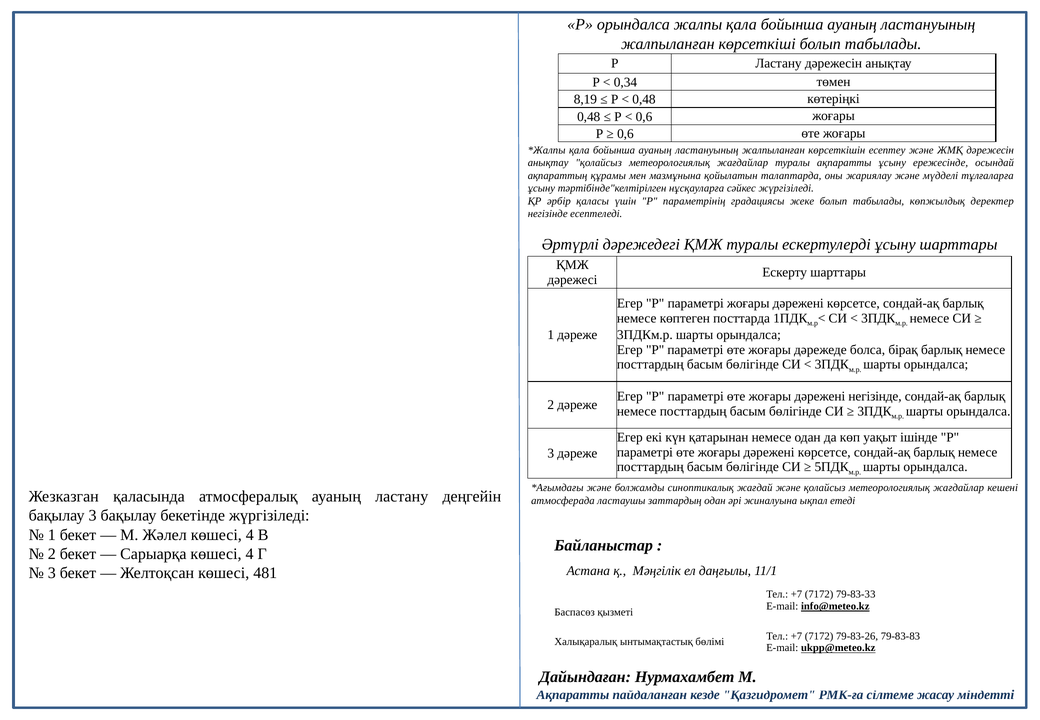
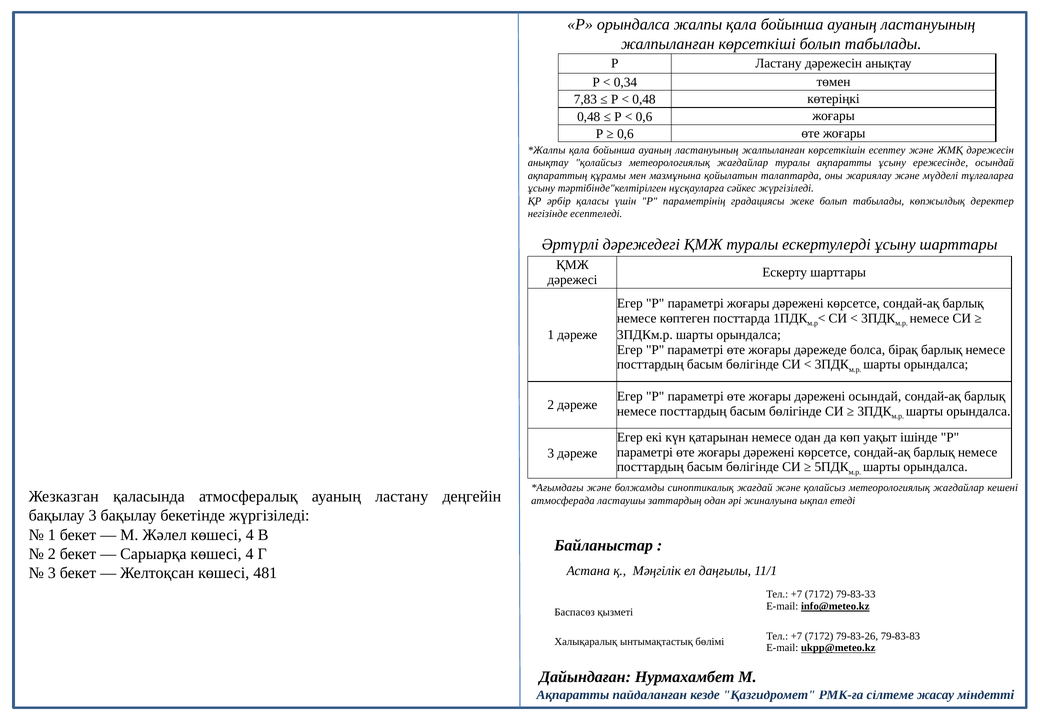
8,19: 8,19 -> 7,83 (585, 99)
дәрежені негізінде: негізінде -> осындай (875, 396)
